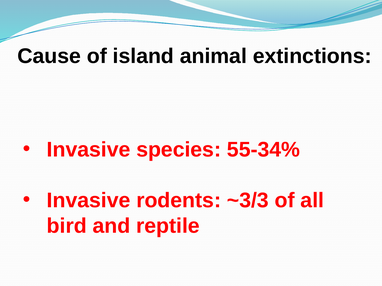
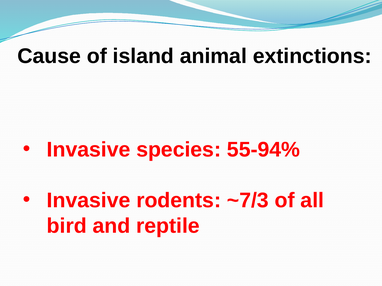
55-34%: 55-34% -> 55-94% (263, 150)
~3/3: ~3/3 -> ~7/3 (248, 201)
